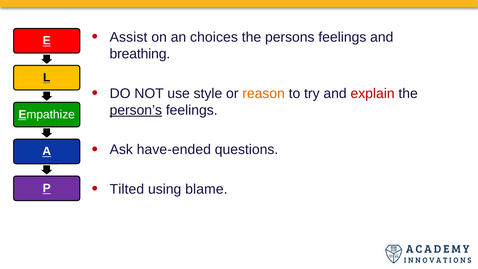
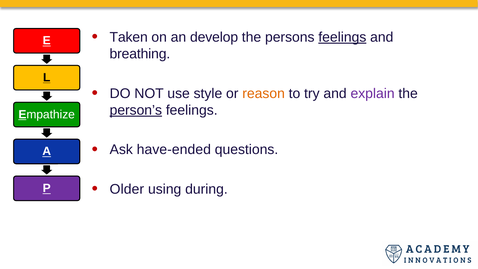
Assist: Assist -> Taken (129, 37)
choices: choices -> develop (214, 37)
feelings underline: none -> present (342, 37)
explain colour: red -> purple (373, 93)
Tilted: Tilted -> Older (127, 189)
blame: blame -> during (206, 189)
